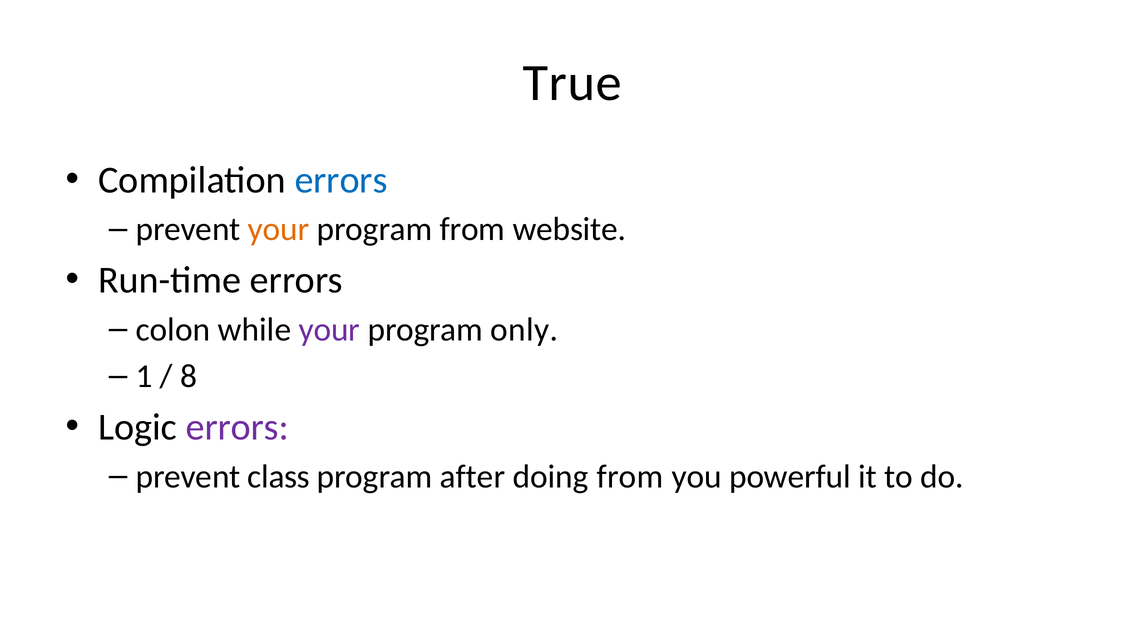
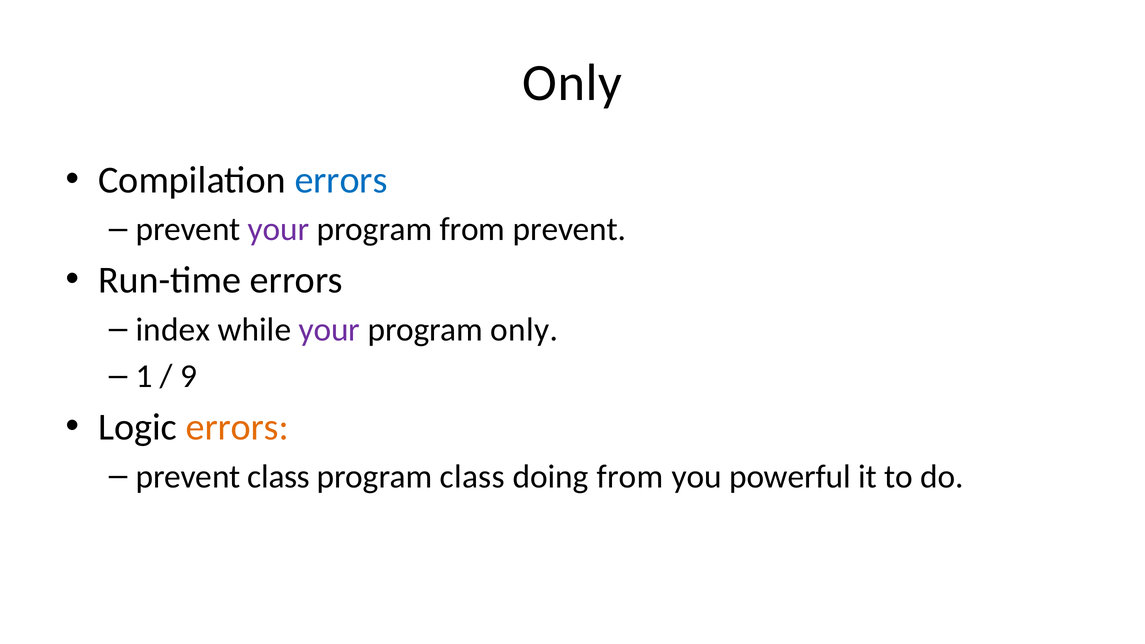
True: True -> Only (572, 83)
your colour: orange -> purple (279, 229)
from website: website -> prevent (569, 229)
colon: colon -> index (173, 330)
8: 8 -> 9 (189, 376)
errors colour: purple -> orange (237, 427)
program after: after -> class (472, 477)
